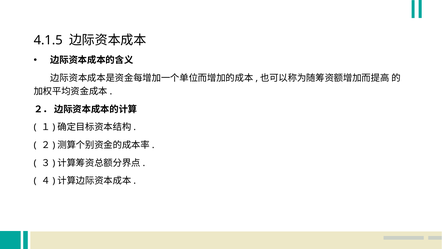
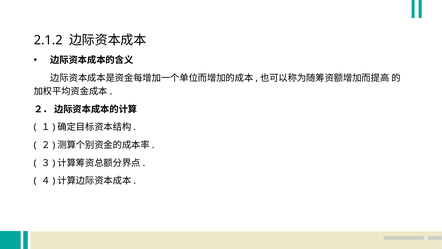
4.1.5: 4.1.5 -> 2.1.2 (48, 40)
